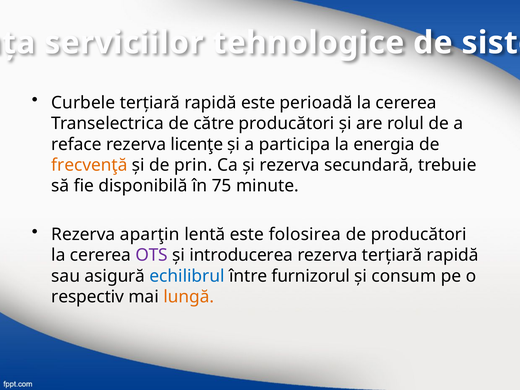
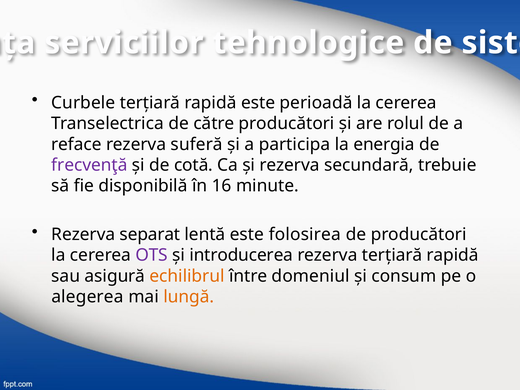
licenţe: licenţe -> suferă (197, 144)
frecvenţă colour: orange -> purple (89, 165)
prin: prin -> cotă (193, 165)
75: 75 -> 16 (222, 186)
aparţin: aparţin -> separat (150, 234)
echilibrul colour: blue -> orange (187, 276)
furnizorul: furnizorul -> domeniul (311, 276)
respectiv: respectiv -> alegerea (88, 297)
